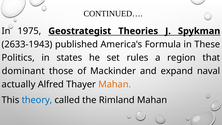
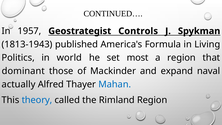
1975: 1975 -> 1957 (29, 31)
Theories: Theories -> Controls (138, 31)
2633-1943: 2633-1943 -> 1813-1943 (27, 44)
These: These -> Living (207, 44)
states: states -> world (69, 58)
rules: rules -> most (138, 58)
Mahan colour: orange -> blue (115, 84)
Rimland Mahan: Mahan -> Region (152, 100)
